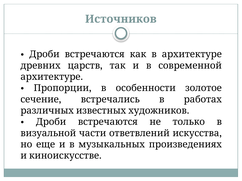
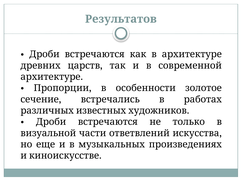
Источников: Источников -> Результатов (121, 19)
